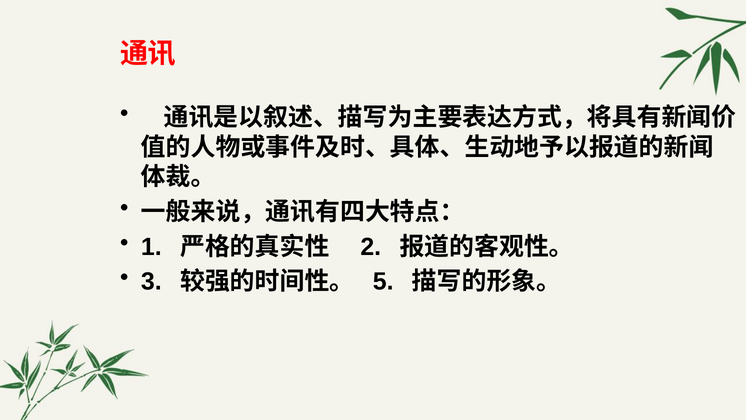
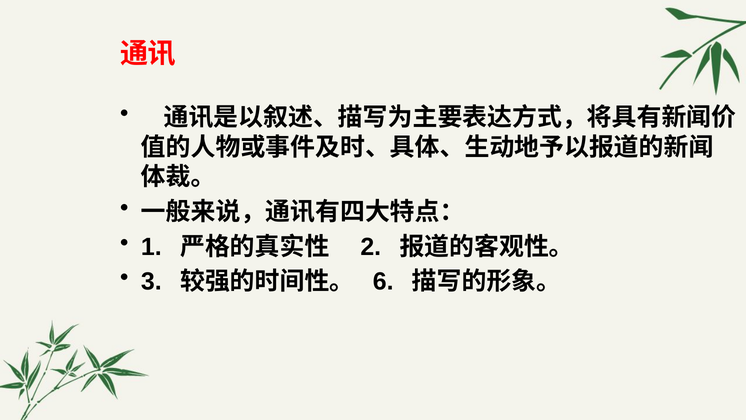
5: 5 -> 6 (383, 281)
